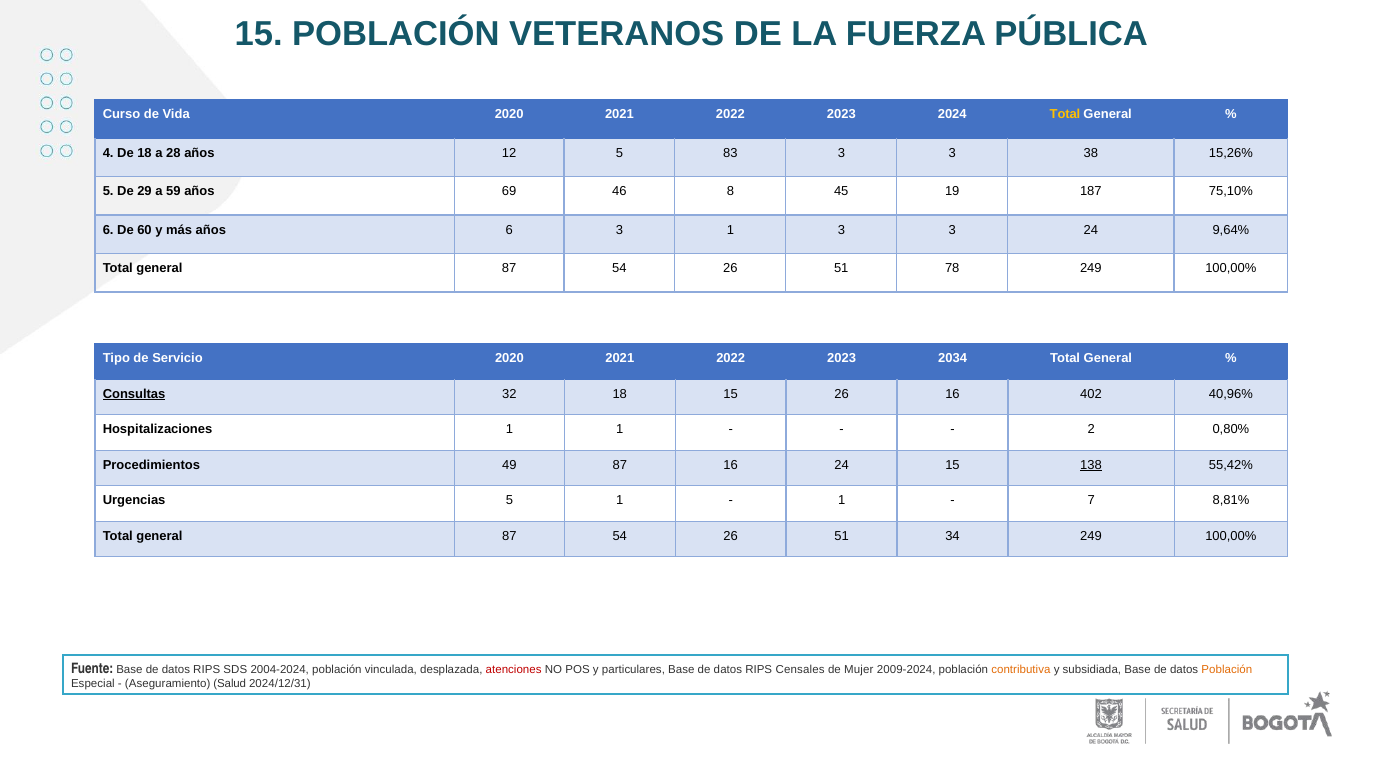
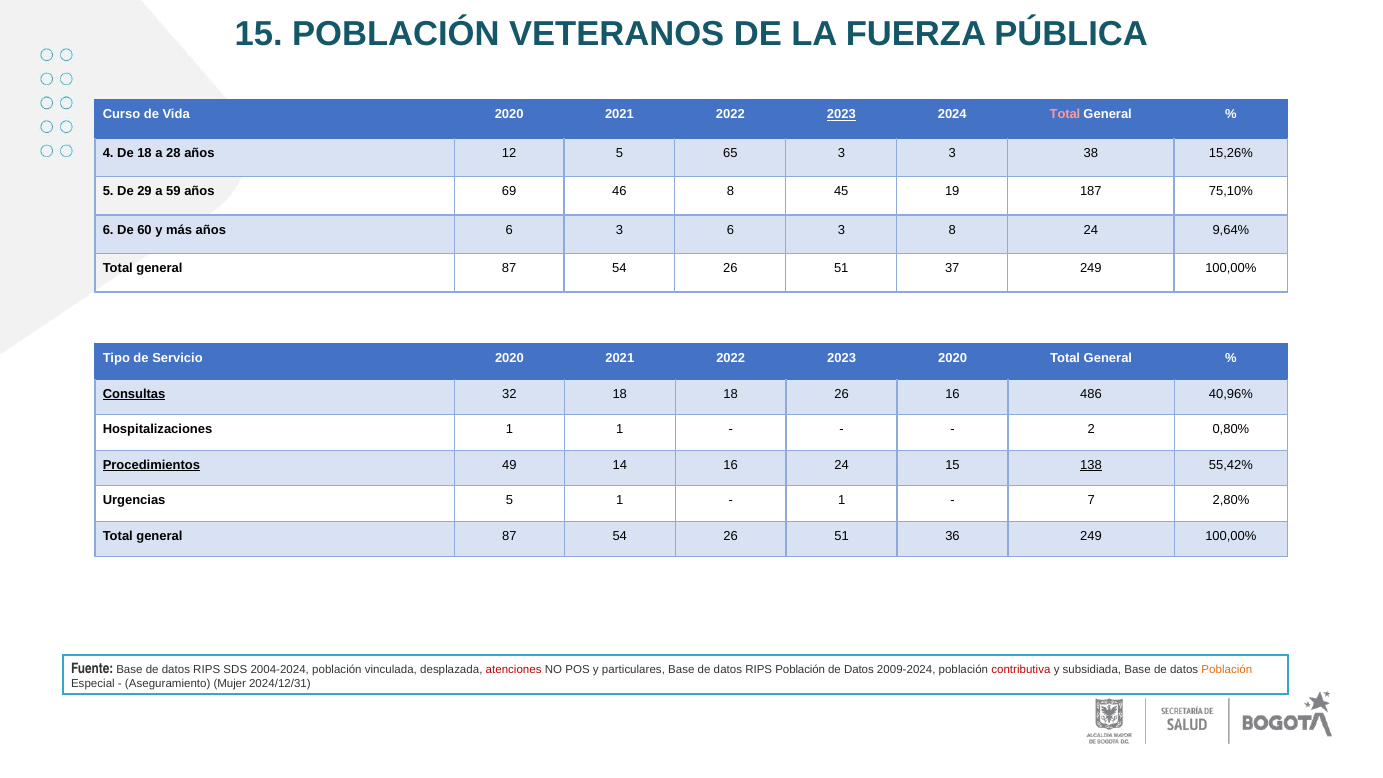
2023 underline: none -> present (841, 114)
Total colour: yellow -> pink (1065, 114)
83: 83 -> 65 (730, 153)
3 1: 1 -> 6 (730, 230)
3: 3 -> 8 (952, 230)
78: 78 -> 37 (952, 268)
2023 2034: 2034 -> 2020 (953, 359)
18 15: 15 -> 18 (731, 394)
402: 402 -> 486 (1091, 394)
Procedimientos underline: none -> present (151, 465)
49 87: 87 -> 14 (620, 465)
8,81%: 8,81% -> 2,80% (1231, 500)
34: 34 -> 36 (953, 536)
RIPS Censales: Censales -> Población (800, 670)
Mujer: Mujer -> Datos (859, 670)
contributiva colour: orange -> red (1021, 670)
Salud: Salud -> Mujer (230, 684)
